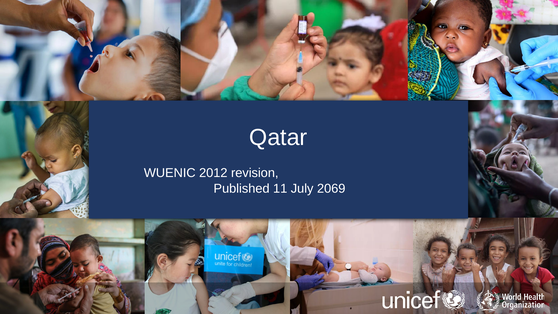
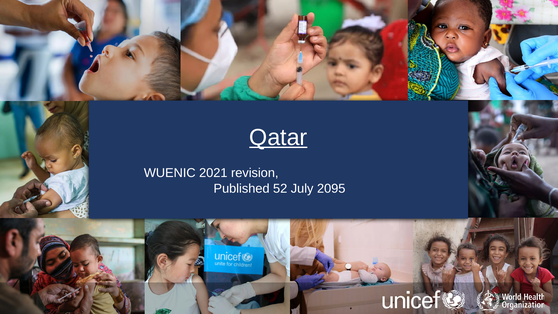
Qatar underline: none -> present (278, 137)
2012: 2012 -> 2021 (213, 173)
11: 11 -> 52 (280, 188)
2069: 2069 -> 2095 (331, 188)
